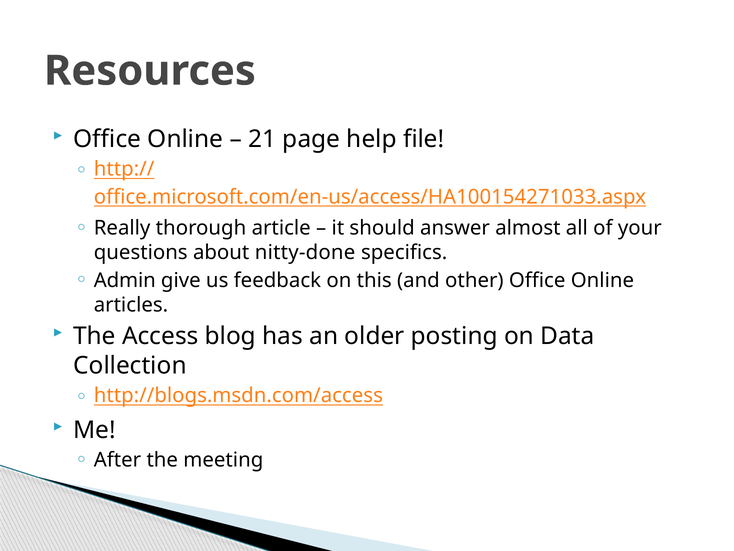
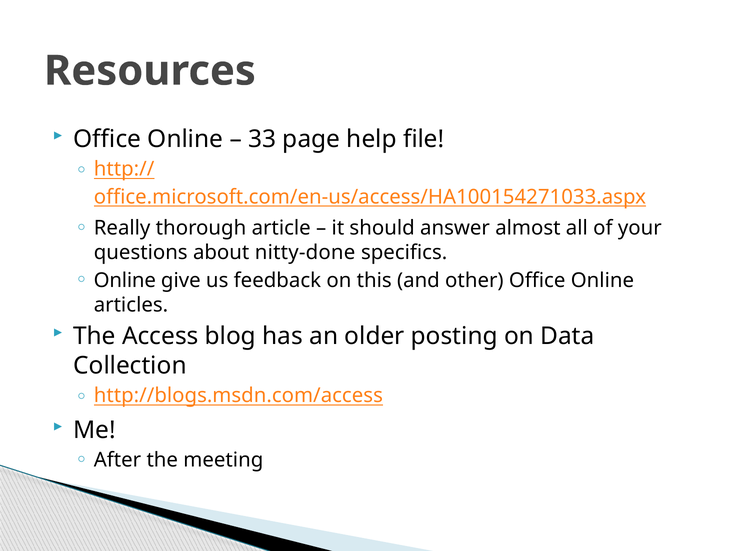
21: 21 -> 33 (262, 139)
Admin: Admin -> Online (125, 280)
